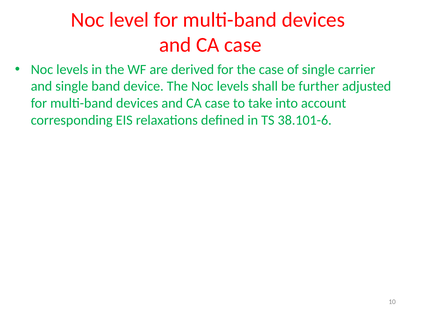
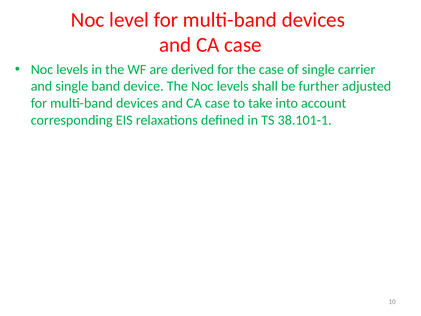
38.101-6: 38.101-6 -> 38.101-1 (305, 120)
